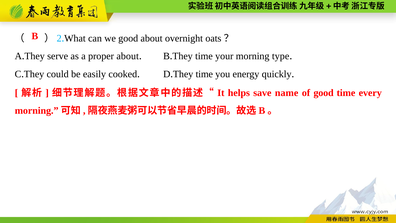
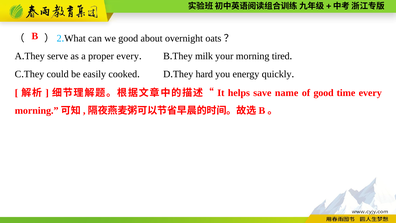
proper about: about -> every (128, 56)
time: time -> milk (204, 56)
type: type -> tired (281, 56)
time: time -> hard (204, 74)
